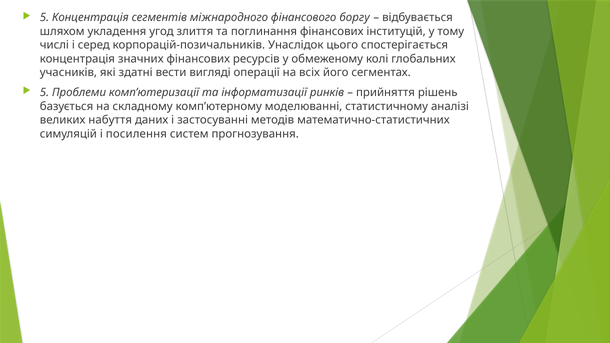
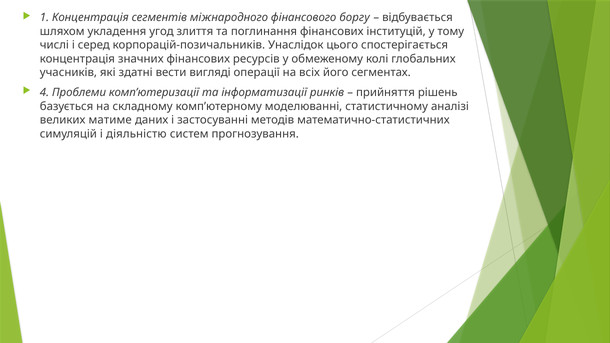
5: 5 -> 1 (44, 18)
5: 5 -> 4 (44, 93)
набуття: набуття -> матиме (110, 120)
посилення: посилення -> діяльністю (136, 134)
